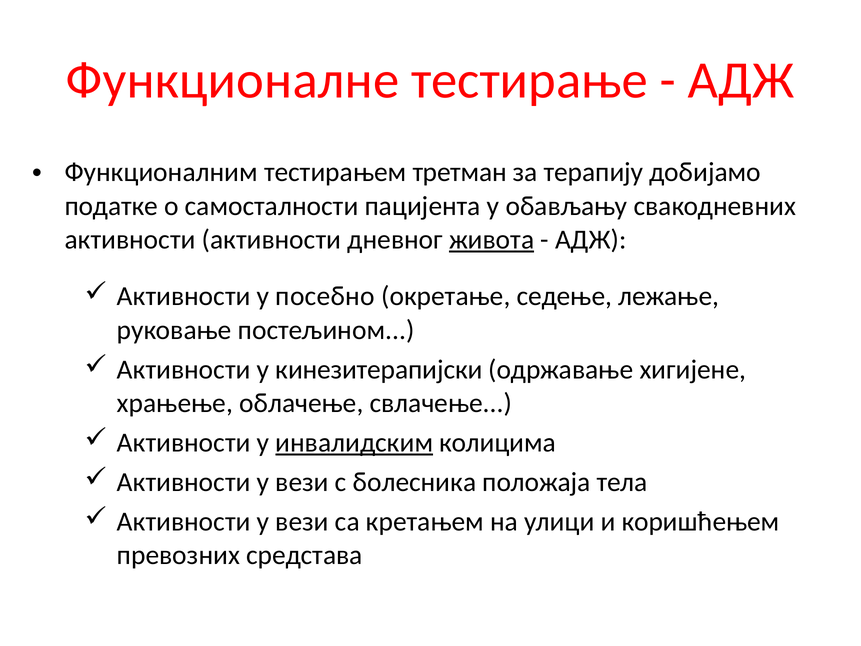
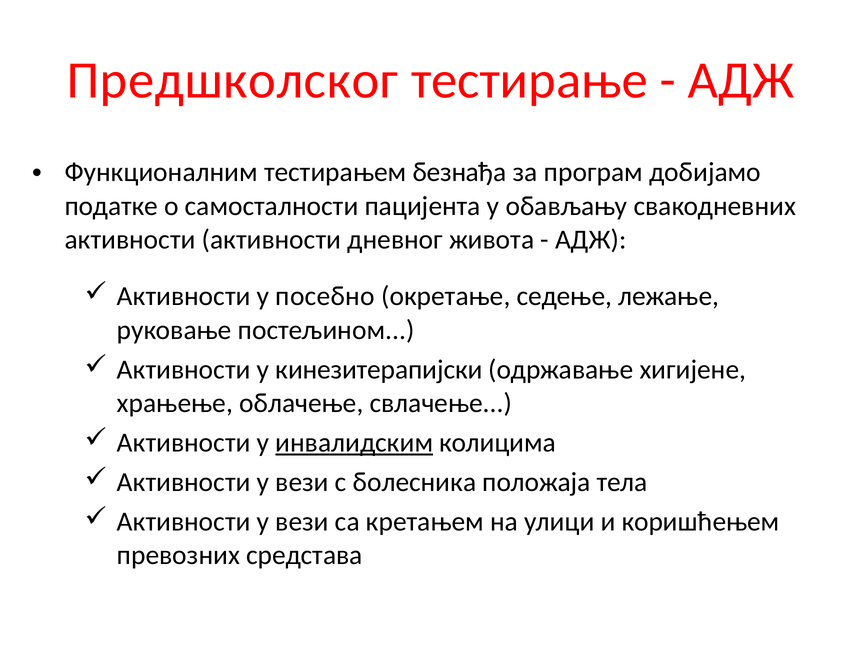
Функционалне: Функционалне -> Предшколског (232, 80)
третман: третман -> безнађа (460, 172)
терапију: терапију -> програм (593, 172)
живота underline: present -> none (492, 240)
